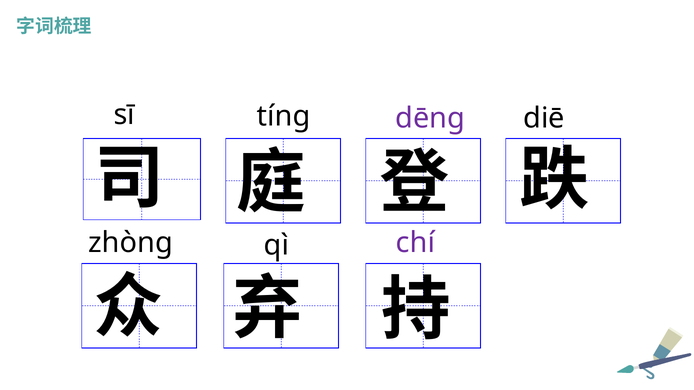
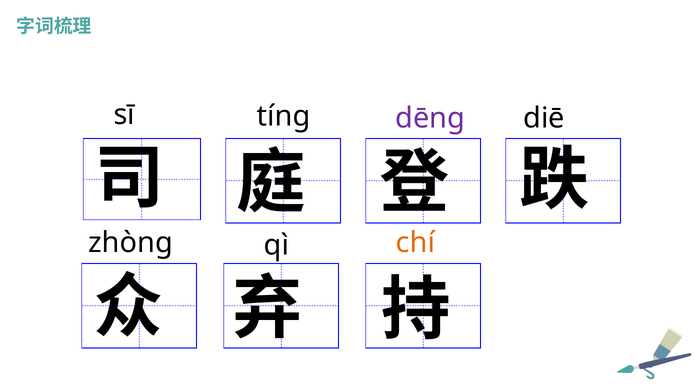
chí colour: purple -> orange (416, 243)
